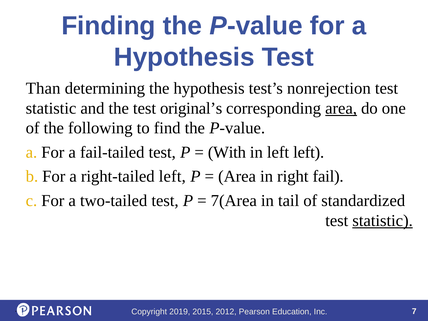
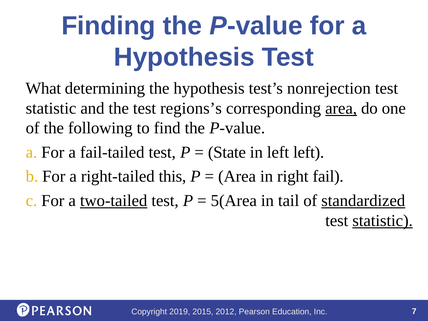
Than: Than -> What (43, 88)
original’s: original’s -> regions’s (191, 108)
With: With -> State (227, 152)
right-tailed left: left -> this (172, 176)
two-tailed underline: none -> present (114, 201)
7(Area: 7(Area -> 5(Area (234, 201)
standardized underline: none -> present (363, 201)
